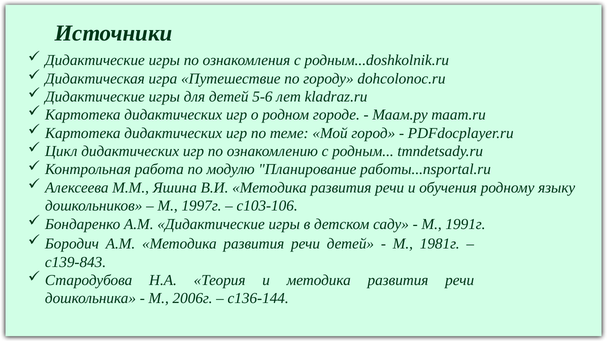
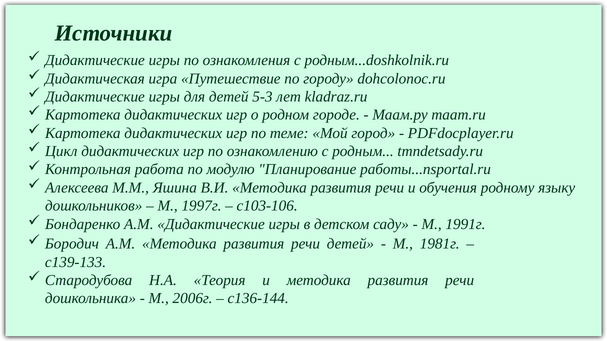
5-6: 5-6 -> 5-3 (262, 97)
с139-843: с139-843 -> с139-133 (76, 262)
